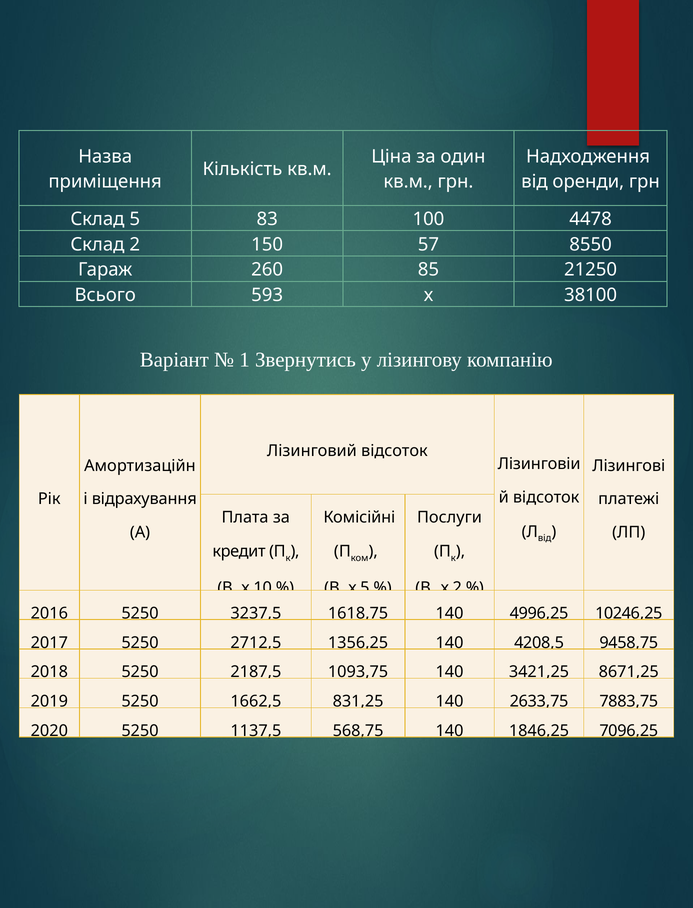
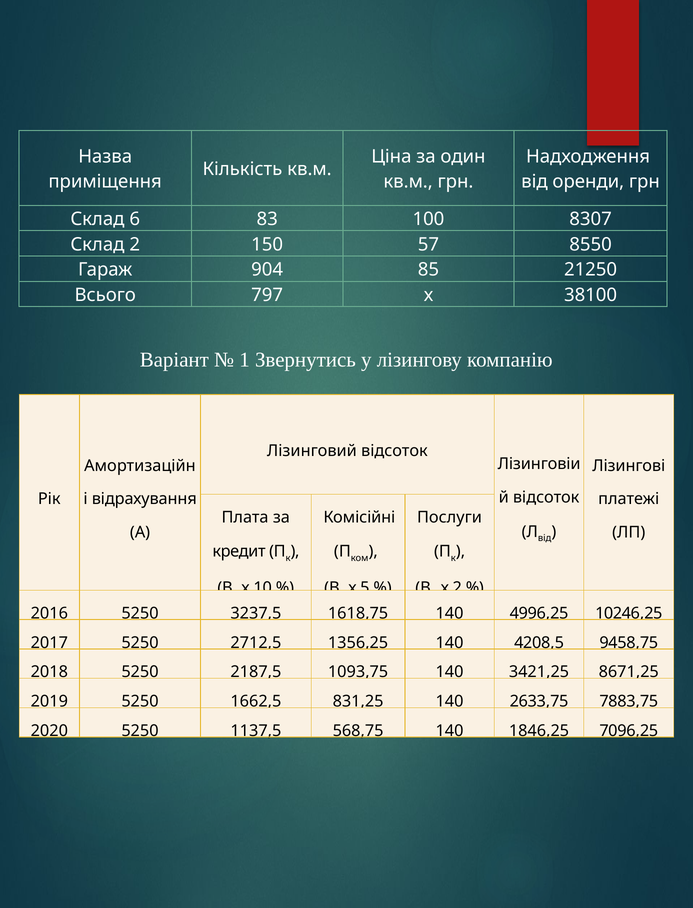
Склад 5: 5 -> 6 (135, 219)
4478: 4478 -> 8307 (591, 219)
260: 260 -> 904 (267, 270)
593: 593 -> 797 (267, 295)
